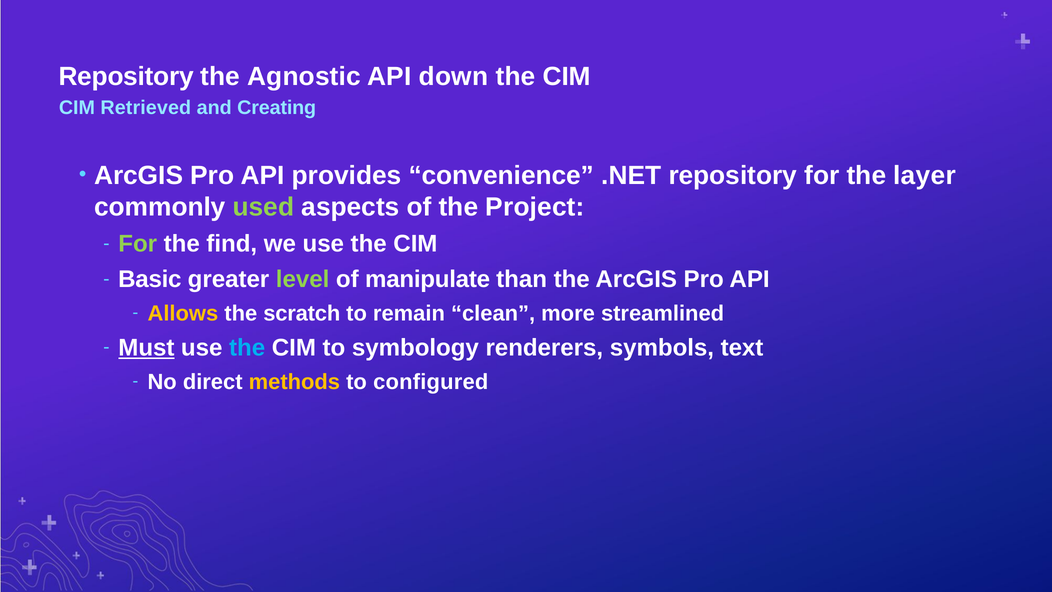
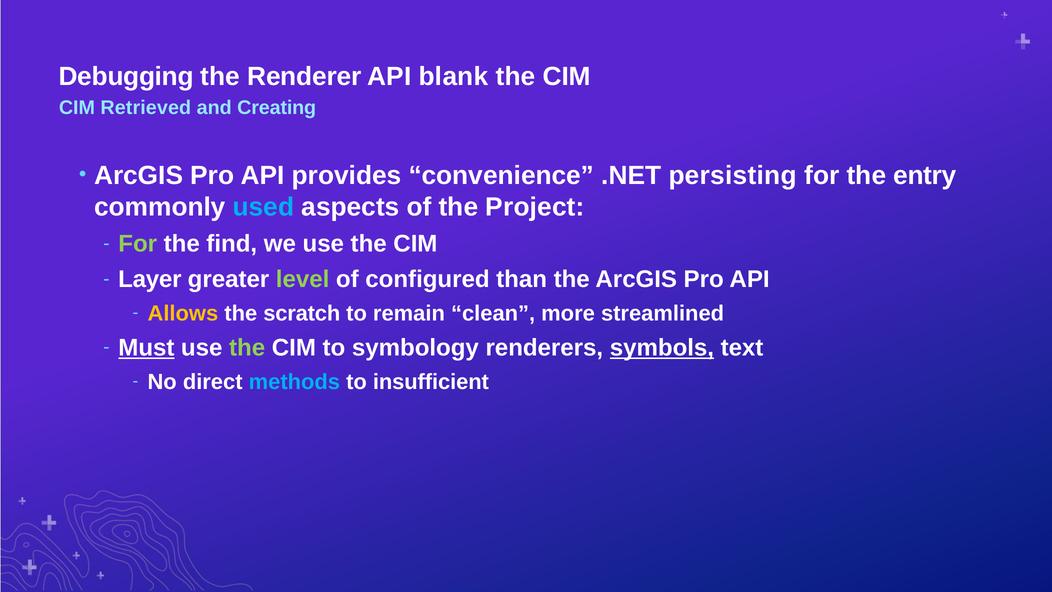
Repository: Repository -> Debugging (126, 77)
Agnostic: Agnostic -> Renderer (304, 77)
down: down -> blank (453, 77)
.NET repository: repository -> persisting (733, 175)
layer: layer -> entry (925, 175)
used colour: light green -> light blue (263, 207)
Basic: Basic -> Layer (150, 279)
manipulate: manipulate -> configured (427, 279)
the colour: light blue -> light green (247, 348)
symbols underline: none -> present (662, 348)
methods colour: yellow -> light blue (294, 382)
configured: configured -> insufficient (431, 382)
